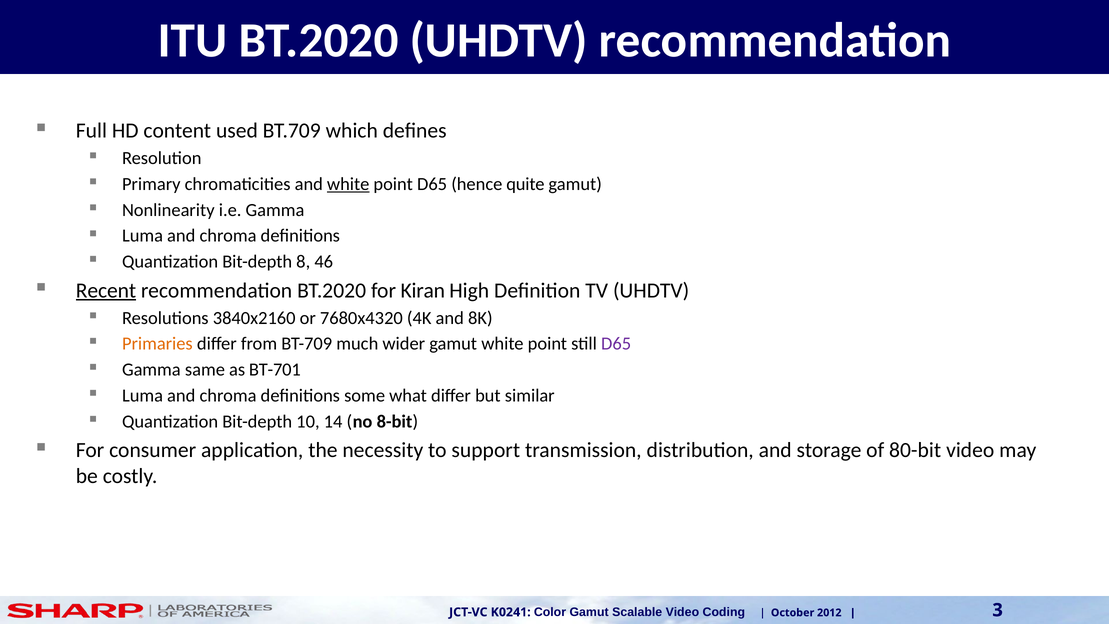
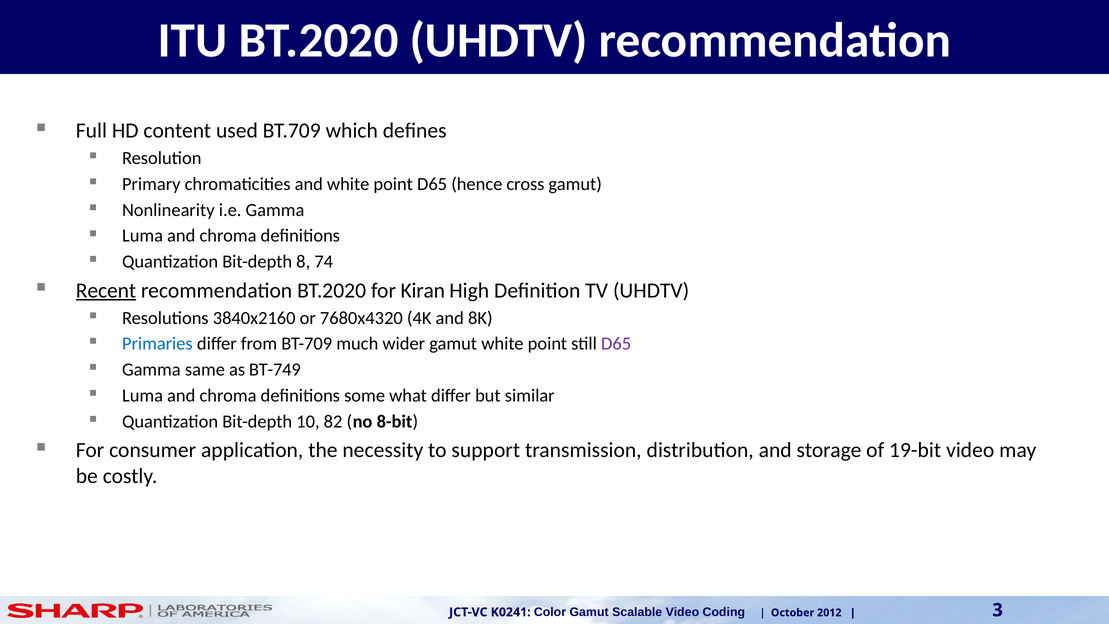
white underline: present -> none (348, 184)
quite: quite -> cross (525, 184)
46: 46 -> 74 (324, 262)
Primaries colour: orange -> blue (157, 344)
BT-701: BT-701 -> BT-749 (275, 370)
14: 14 -> 82 (333, 421)
80-bit: 80-bit -> 19-bit (915, 450)
